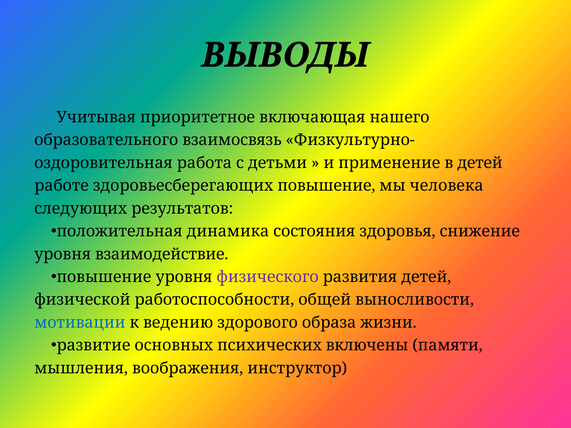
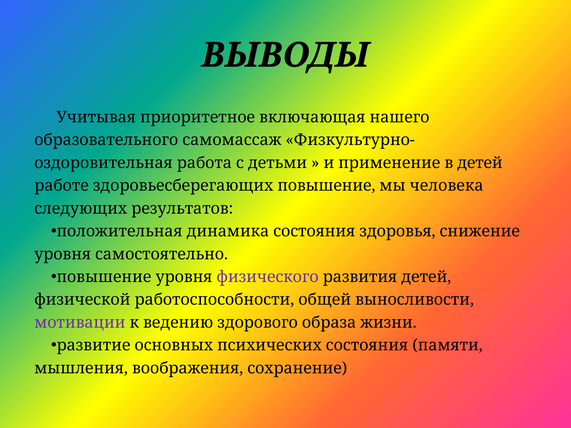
взаимосвязь: взаимосвязь -> самомассаж (232, 140)
взаимодействие: взаимодействие -> самостоятельно (162, 254)
мотивации colour: blue -> purple (80, 323)
психических включены: включены -> состояния (367, 346)
инструктор: инструктор -> сохранение (297, 368)
